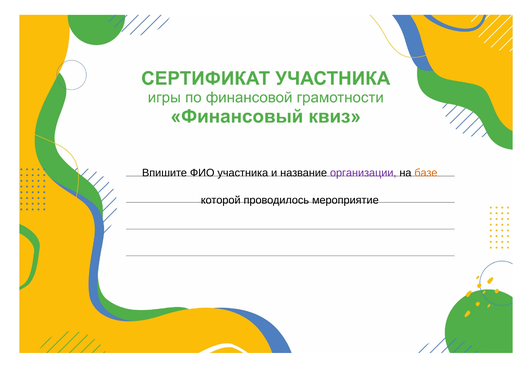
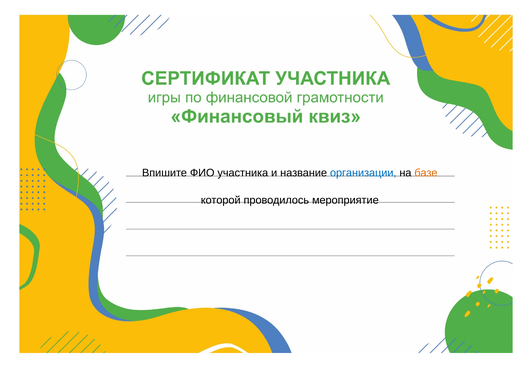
организации colour: purple -> blue (363, 173)
